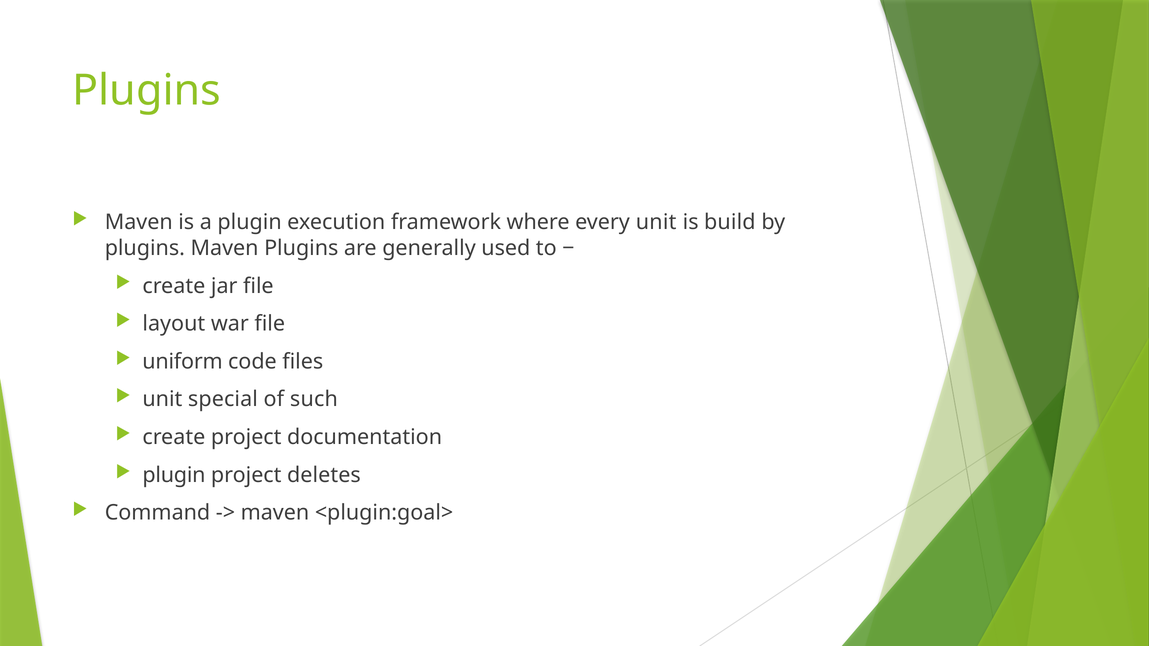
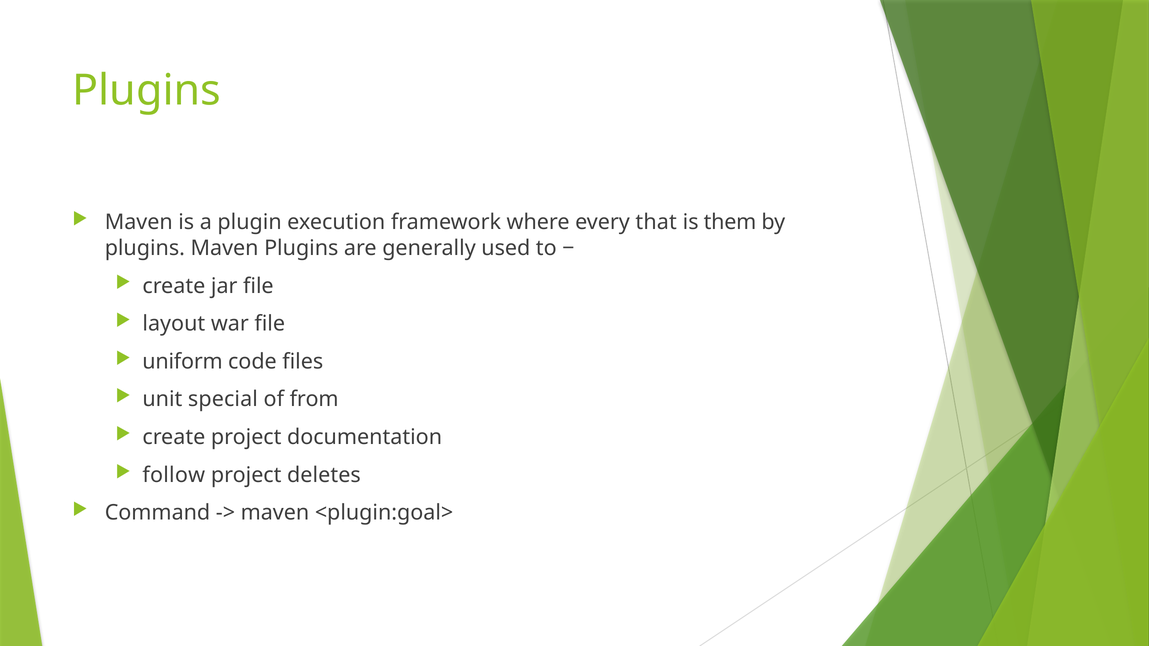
every unit: unit -> that (656, 222)
build: build -> them (730, 222)
such: such -> from (314, 400)
plugin: plugin -> follow (174, 475)
